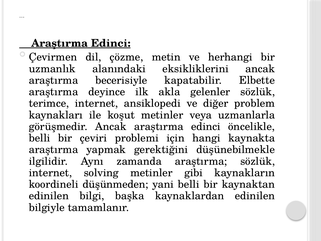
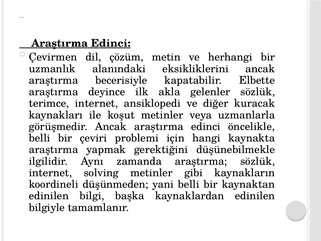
çözme: çözme -> çözüm (127, 57)
problem: problem -> kuracak (255, 103)
